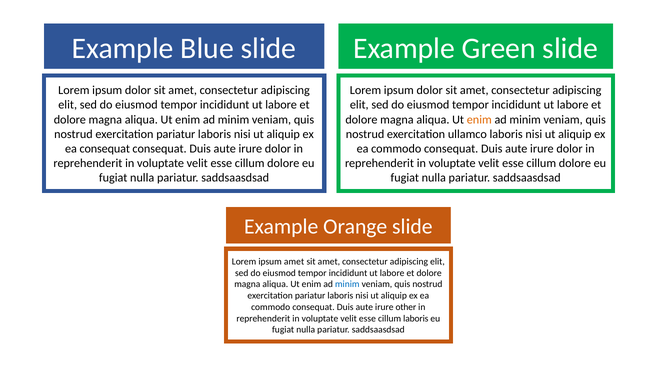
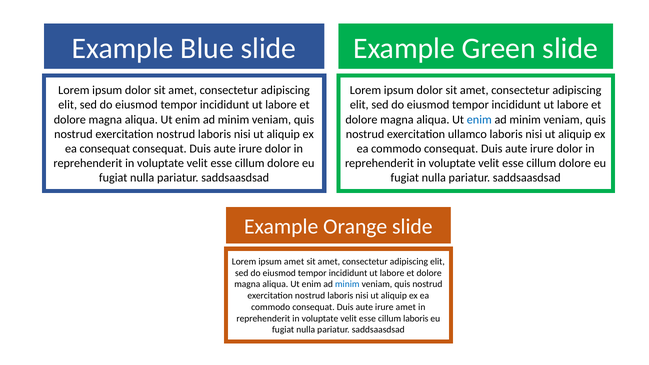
enim colour: orange -> blue (479, 120)
pariatur: pariatur -> nostrud (176, 134)
pariatur: pariatur -> nostrud (310, 296)
irure other: other -> amet (406, 307)
